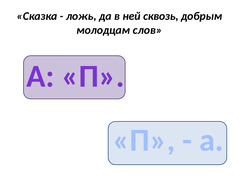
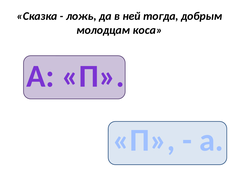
сквозь: сквозь -> тогда (161, 16)
слов: слов -> коса (148, 30)
